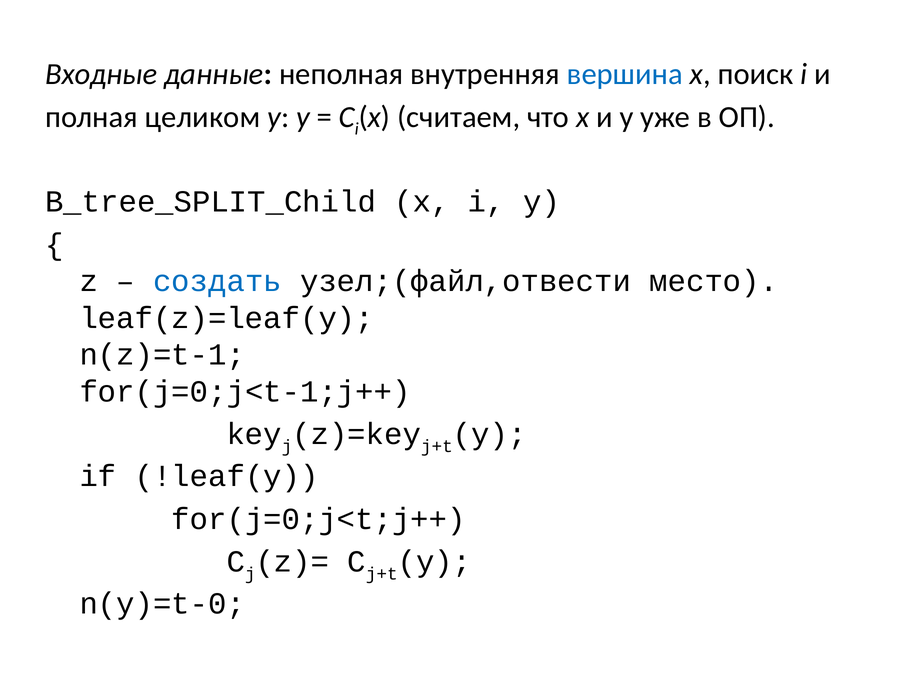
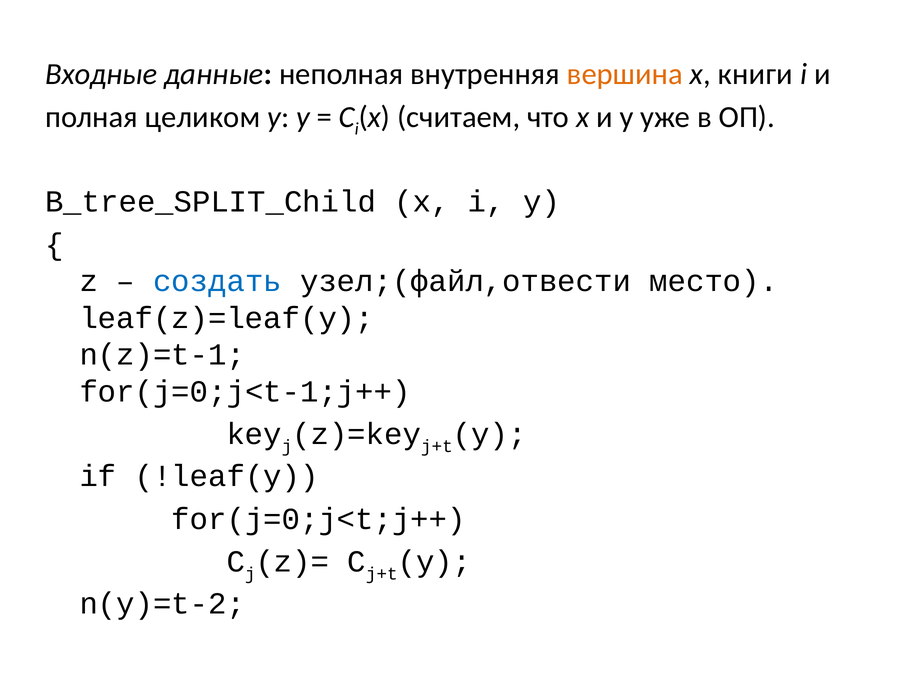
вершина colour: blue -> orange (625, 74)
поиск: поиск -> книги (755, 74)
n(y)=t-0: n(y)=t-0 -> n(y)=t-2 (162, 604)
